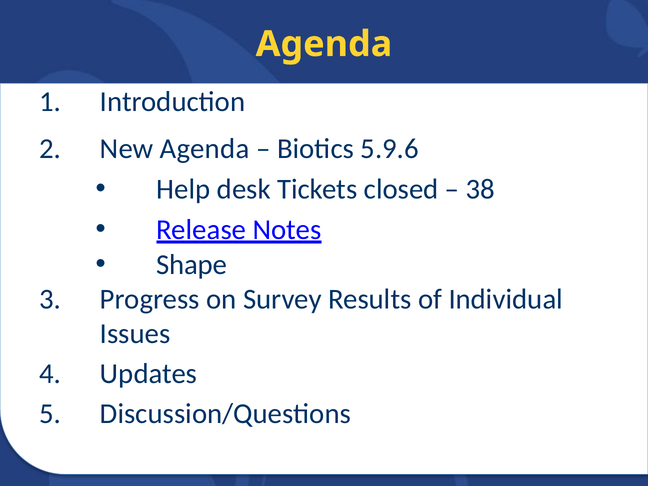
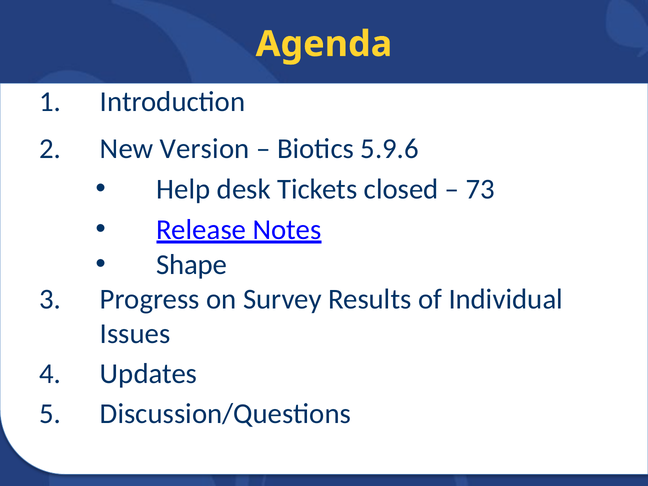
New Agenda: Agenda -> Version (205, 149)
38: 38 -> 73 (480, 189)
